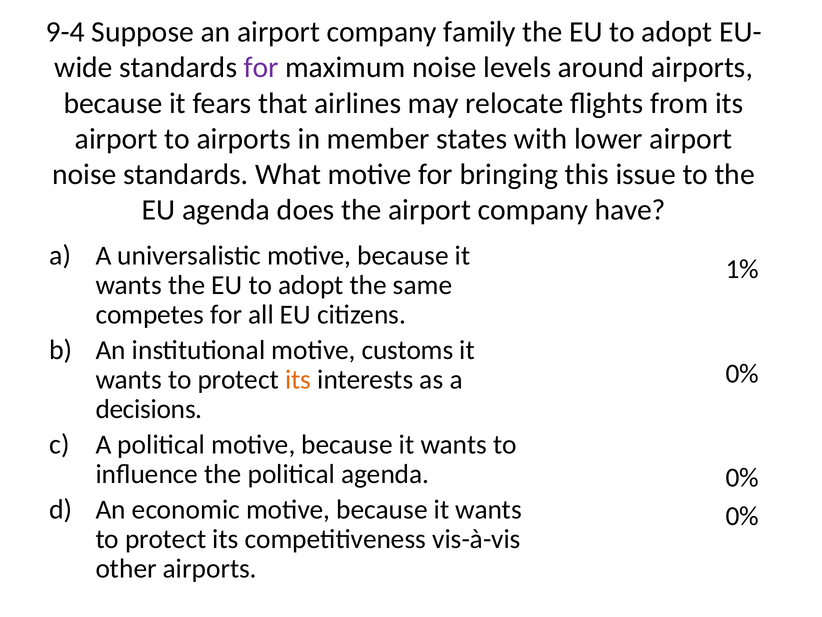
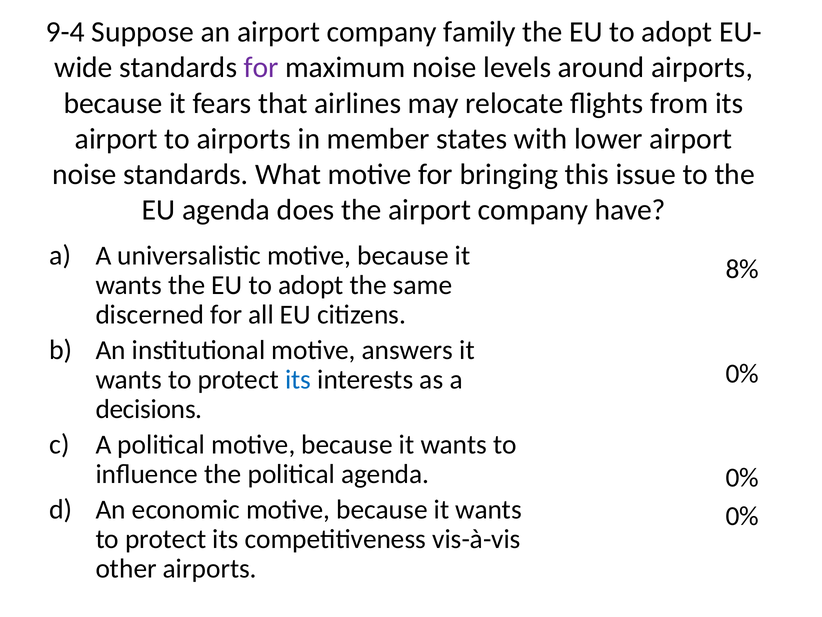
1%: 1% -> 8% (742, 269)
competes: competes -> discerned (150, 315)
customs: customs -> answers (407, 350)
its colour: orange -> blue (298, 379)
